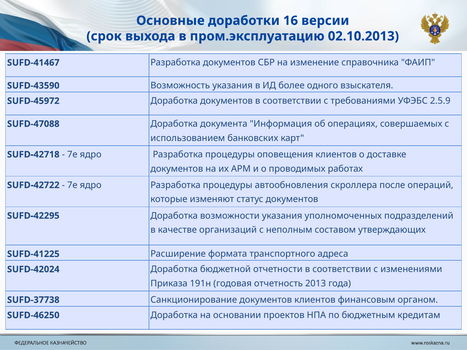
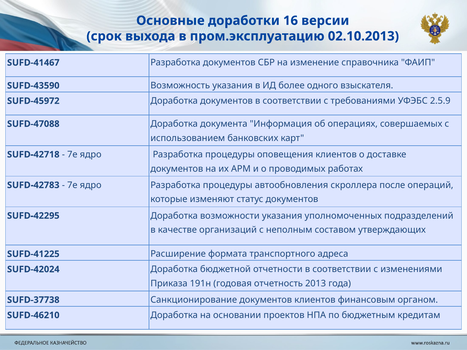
SUFD-42722: SUFD-42722 -> SUFD-42783 (33, 185)
SUFD-46250: SUFD-46250 -> SUFD-46210 (33, 315)
